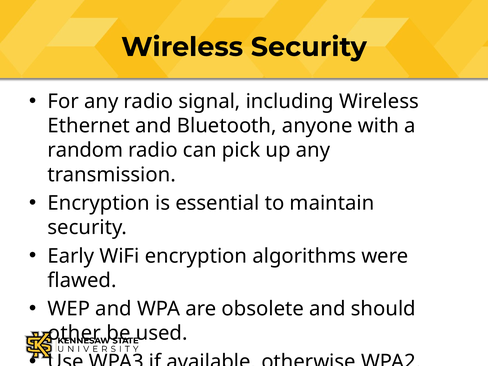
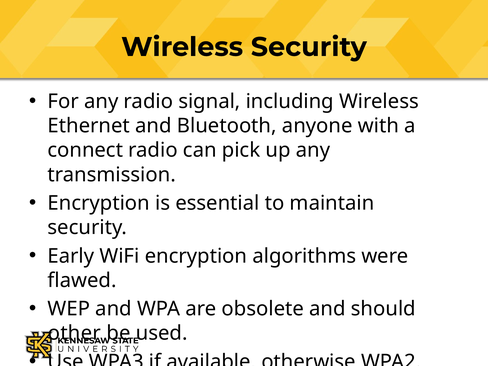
random: random -> connect (85, 150)
